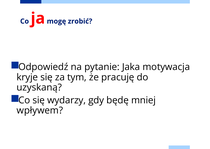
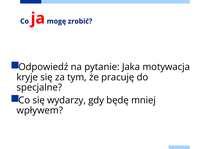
uzyskaną: uzyskaną -> specjalne (39, 87)
